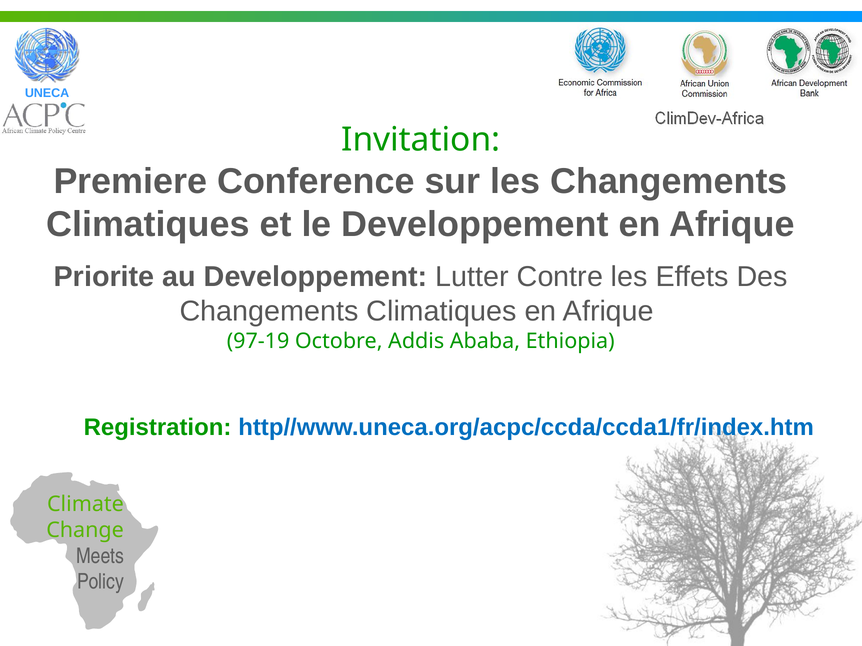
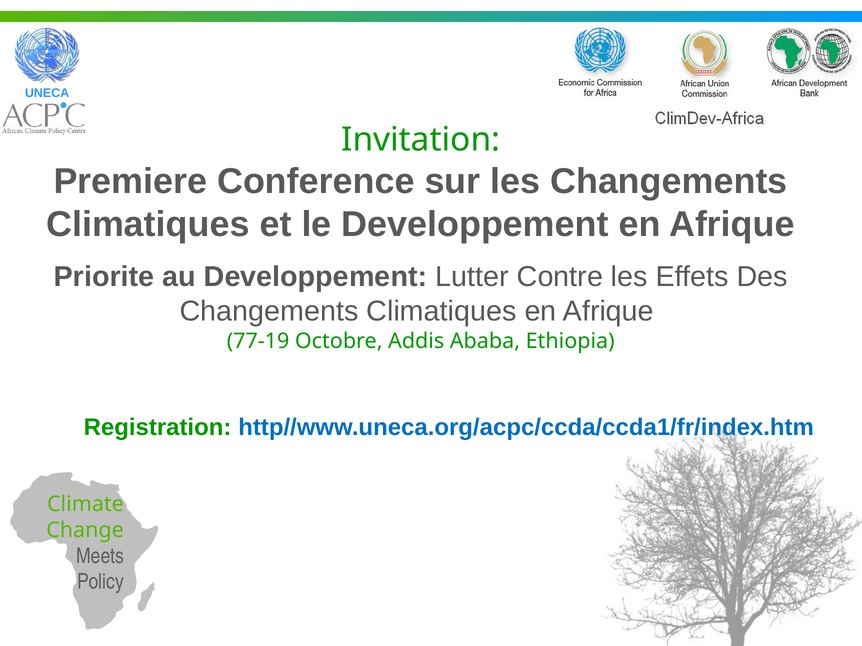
97-19: 97-19 -> 77-19 (258, 341)
